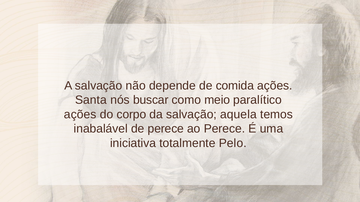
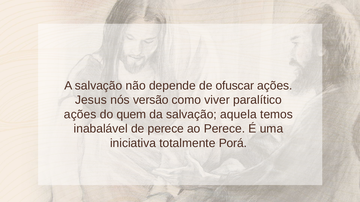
comida: comida -> ofuscar (235, 86)
Santa: Santa -> Jesus (91, 100)
buscar: buscar -> versão (151, 100)
meio: meio -> viver (217, 100)
corpo: corpo -> quem (131, 115)
Pelo: Pelo -> Porá (233, 143)
